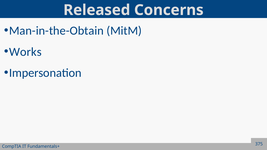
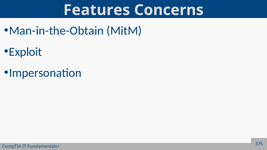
Released: Released -> Features (97, 10)
Works: Works -> Exploit (26, 52)
